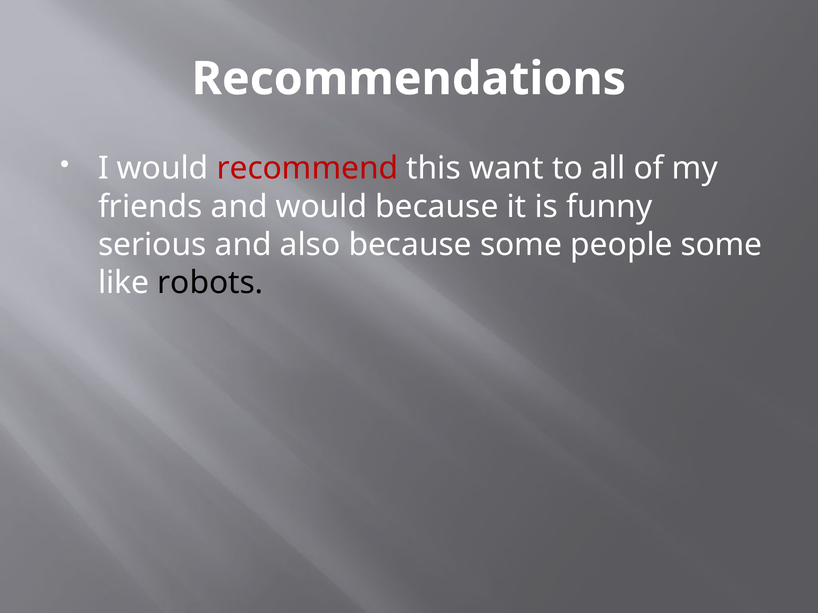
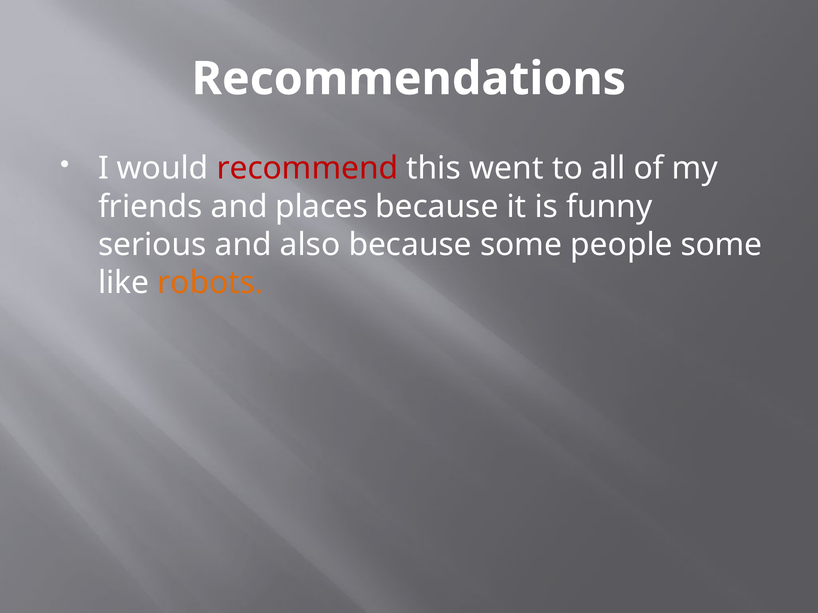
want: want -> went (506, 168)
and would: would -> places (322, 207)
robots colour: black -> orange (210, 283)
